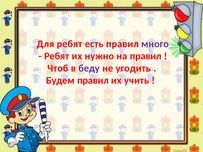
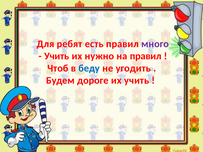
Ребят: Ребят -> Учить (57, 56)
беду colour: purple -> blue (89, 68)
Будем правил: правил -> дороге (93, 80)
